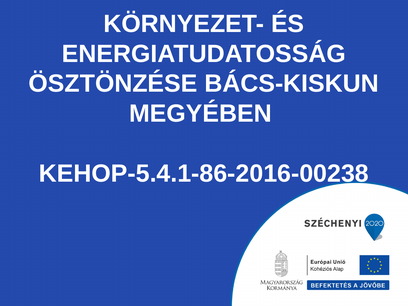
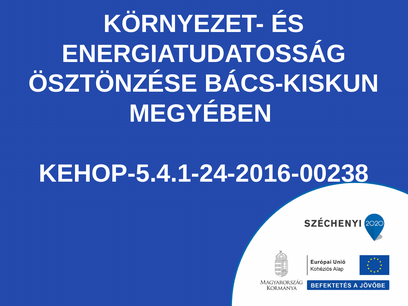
KEHOP-5.4.1-86-2016-00238: KEHOP-5.4.1-86-2016-00238 -> KEHOP-5.4.1-24-2016-00238 (204, 173)
